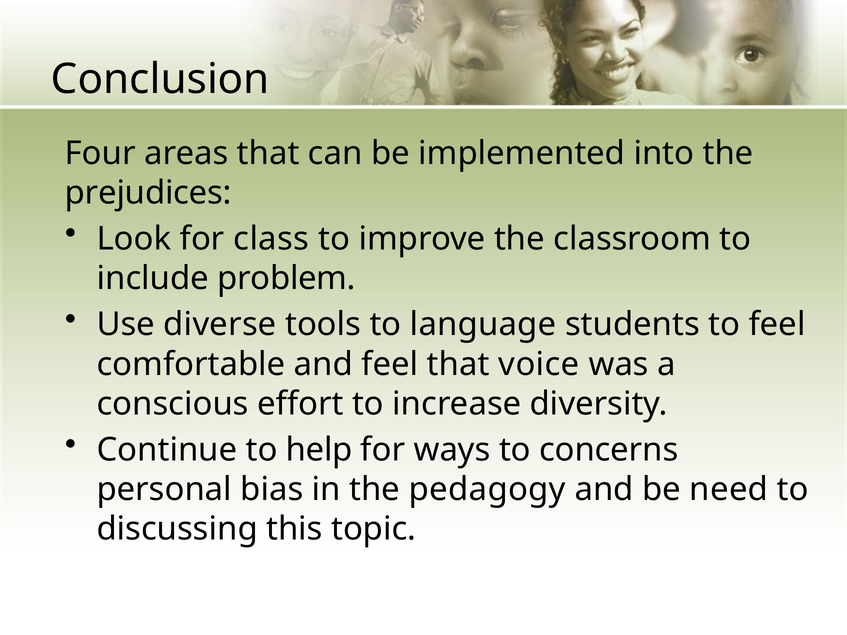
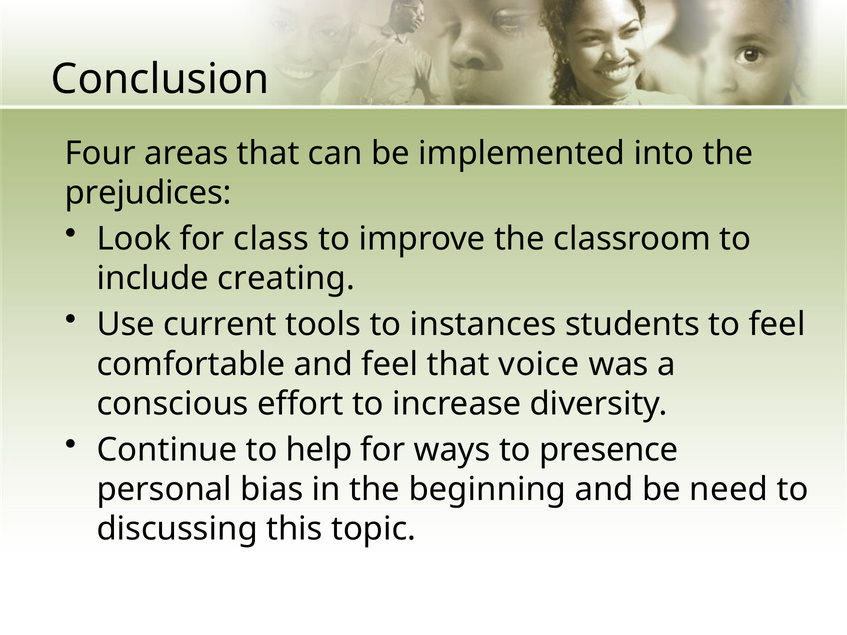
problem: problem -> creating (286, 279)
diverse: diverse -> current (220, 325)
language: language -> instances (483, 325)
concerns: concerns -> presence (609, 450)
pedagogy: pedagogy -> beginning (487, 490)
